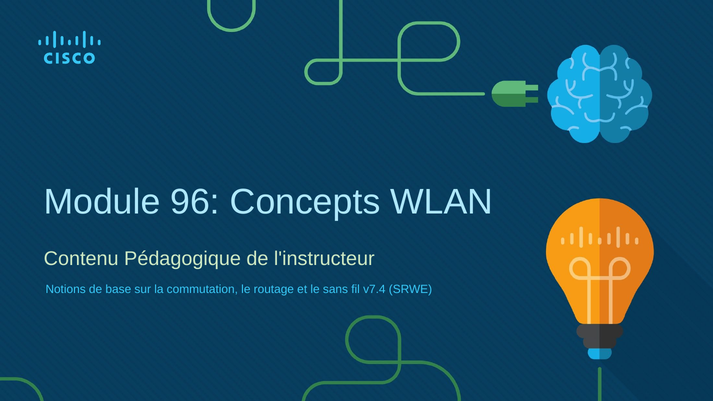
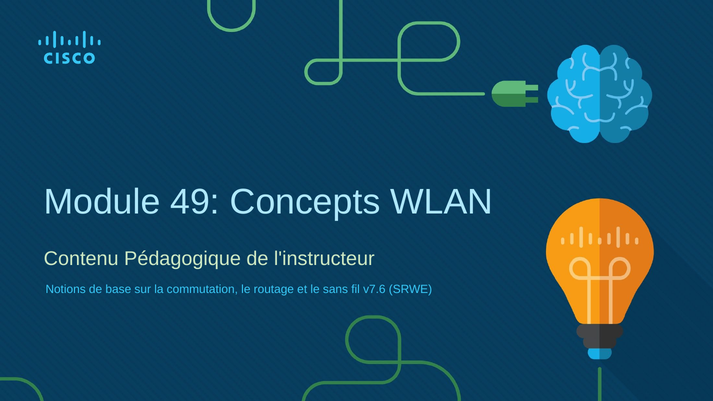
96: 96 -> 49 (195, 202)
v7.4: v7.4 -> v7.6 (374, 289)
